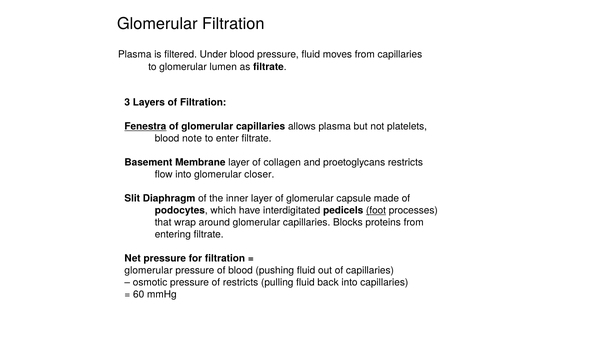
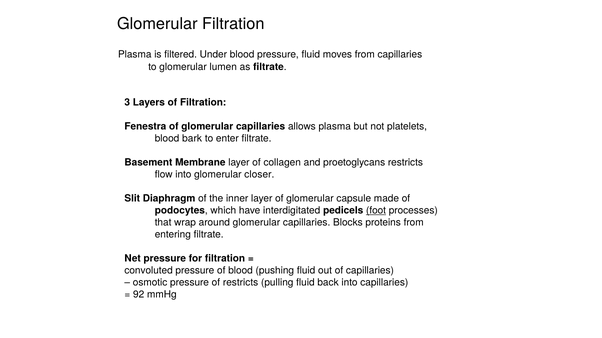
Fenestra underline: present -> none (145, 126)
note: note -> bark (192, 139)
glomerular: glomerular -> convoluted (149, 271)
60: 60 -> 92 (139, 295)
